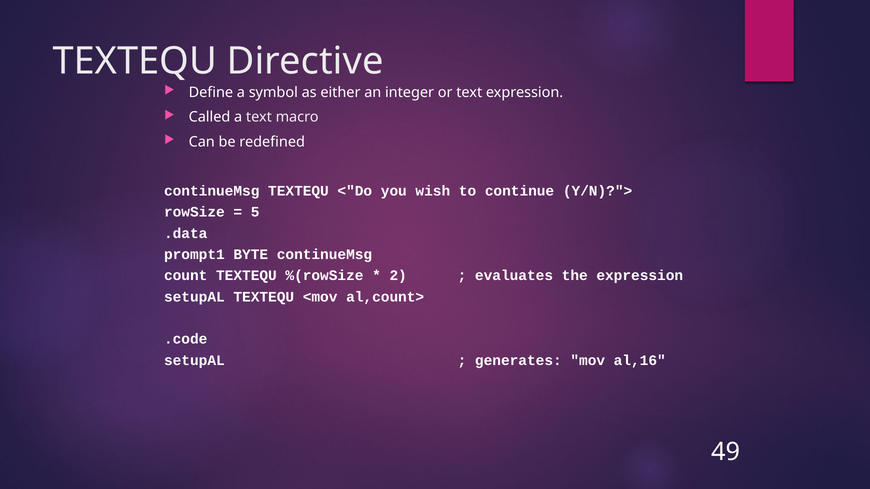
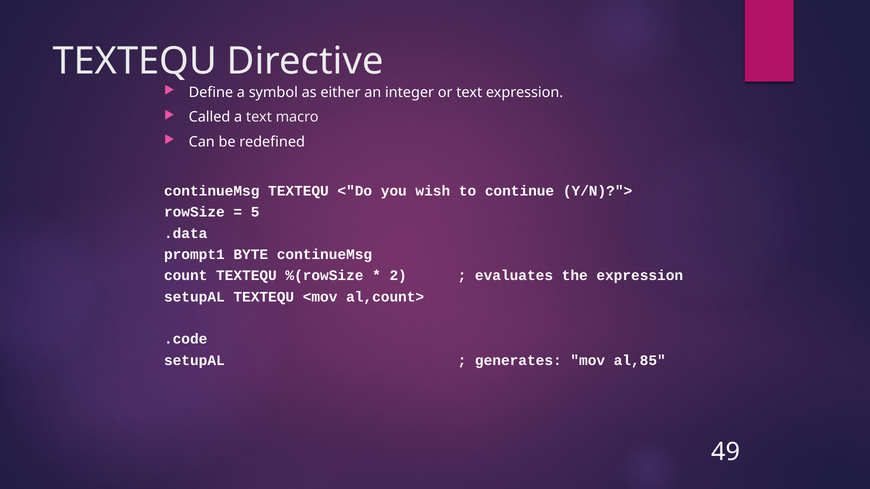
al,16: al,16 -> al,85 (640, 361)
